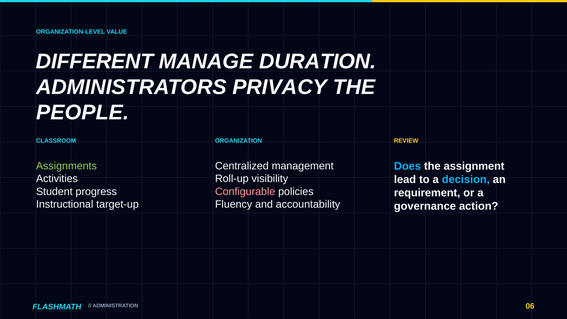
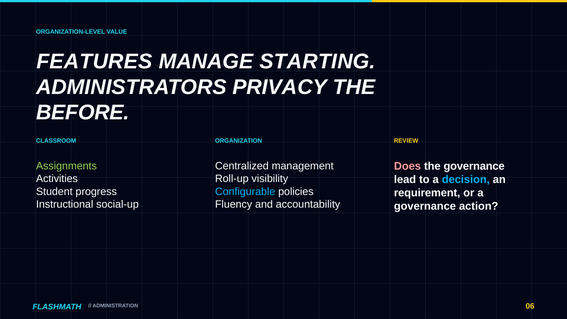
DIFFERENT: DIFFERENT -> FEATURES (94, 62)
DURATION: DURATION -> STARTING (317, 62)
PEOPLE: PEOPLE -> BEFORE (83, 113)
Does colour: light blue -> pink (407, 166)
the assignment: assignment -> governance (474, 166)
Configurable colour: pink -> light blue (245, 192)
target-up: target-up -> social-up (117, 204)
